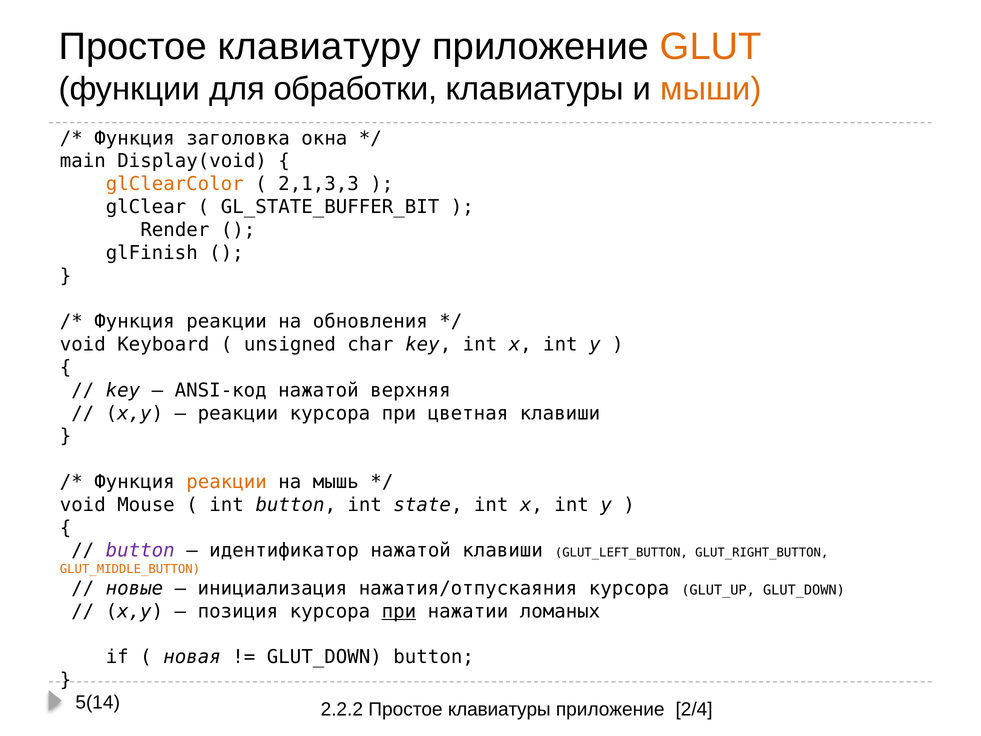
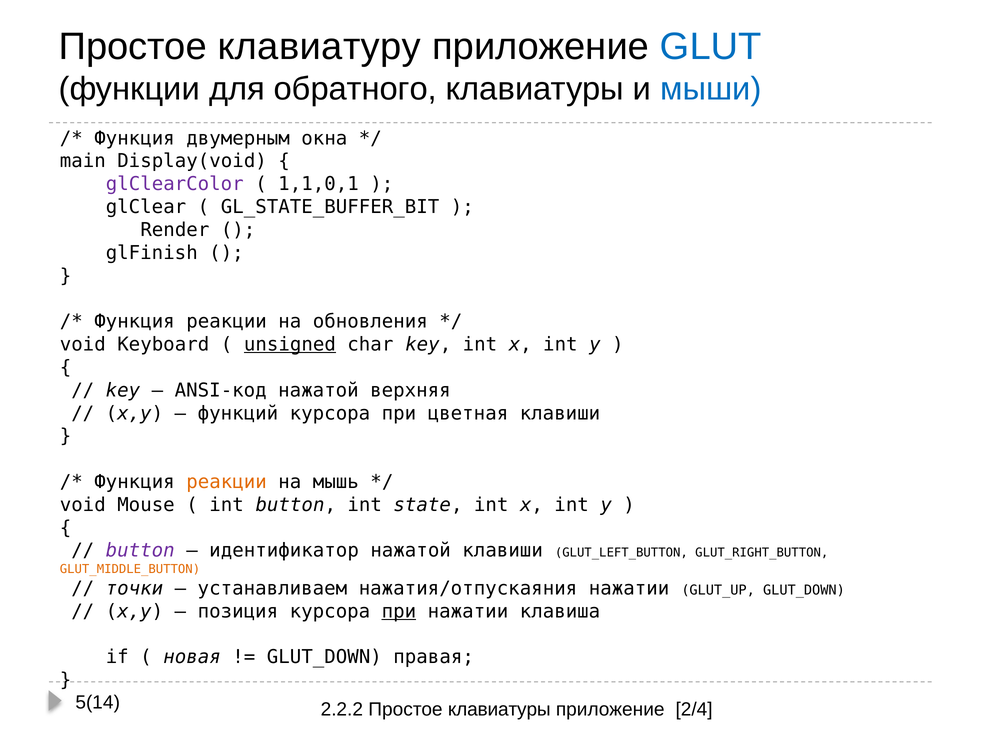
GLUT colour: orange -> blue (711, 47)
обработки: обработки -> обратного (355, 89)
мыши colour: orange -> blue (711, 89)
заголовка: заголовка -> двумерным (238, 138)
glClearColor colour: orange -> purple (175, 184)
2,1,3,3: 2,1,3,3 -> 1,1,0,1 (319, 184)
unsigned underline: none -> present (290, 344)
реакции: реакции -> функций (238, 413)
новые: новые -> точки (134, 588)
инициализация: инициализация -> устанавливаем (272, 588)
нажатия/отпускаяния курсора: курсора -> нажатии (629, 588)
ломаных: ломаных -> клавиша (560, 611)
GLUT_DOWN button: button -> правая (434, 657)
